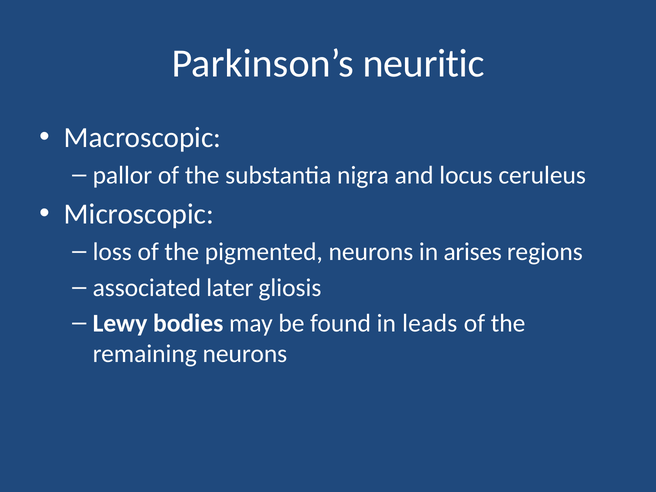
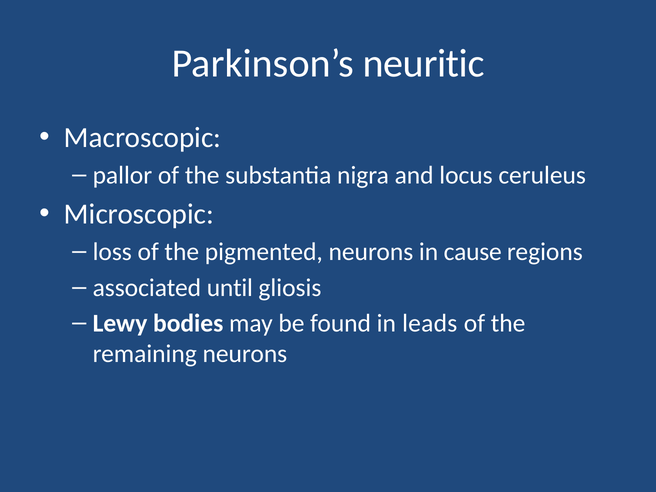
arises: arises -> cause (473, 252)
later: later -> until (230, 288)
